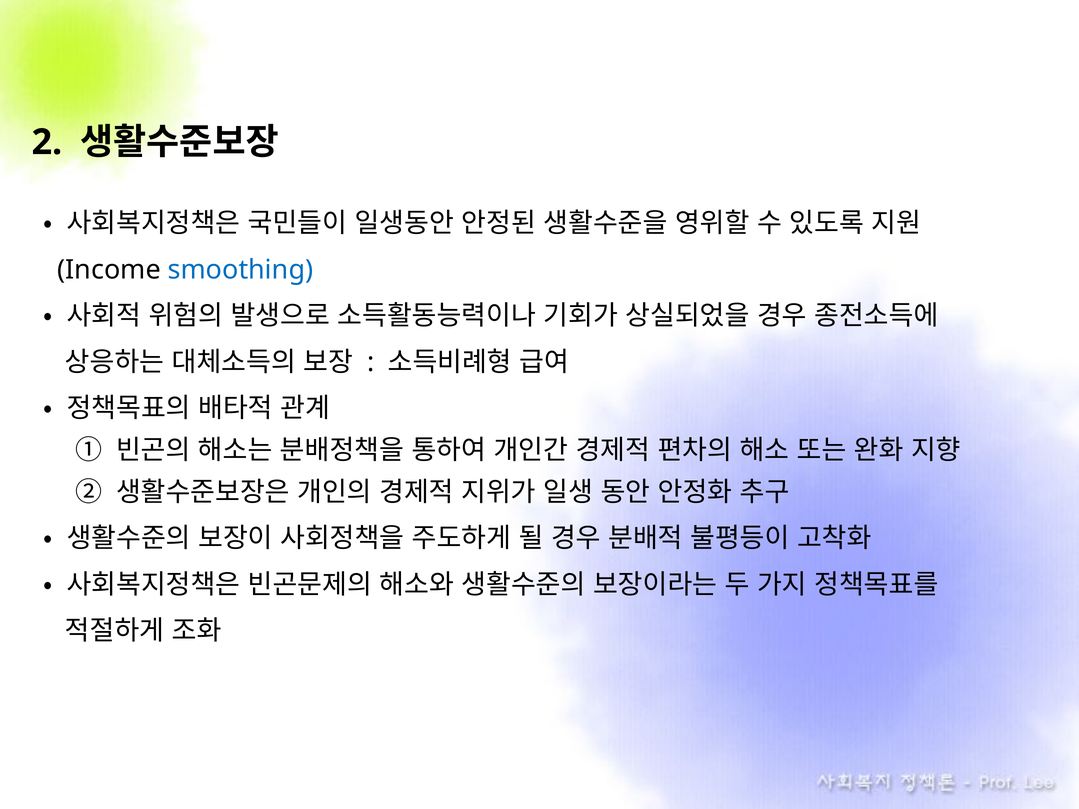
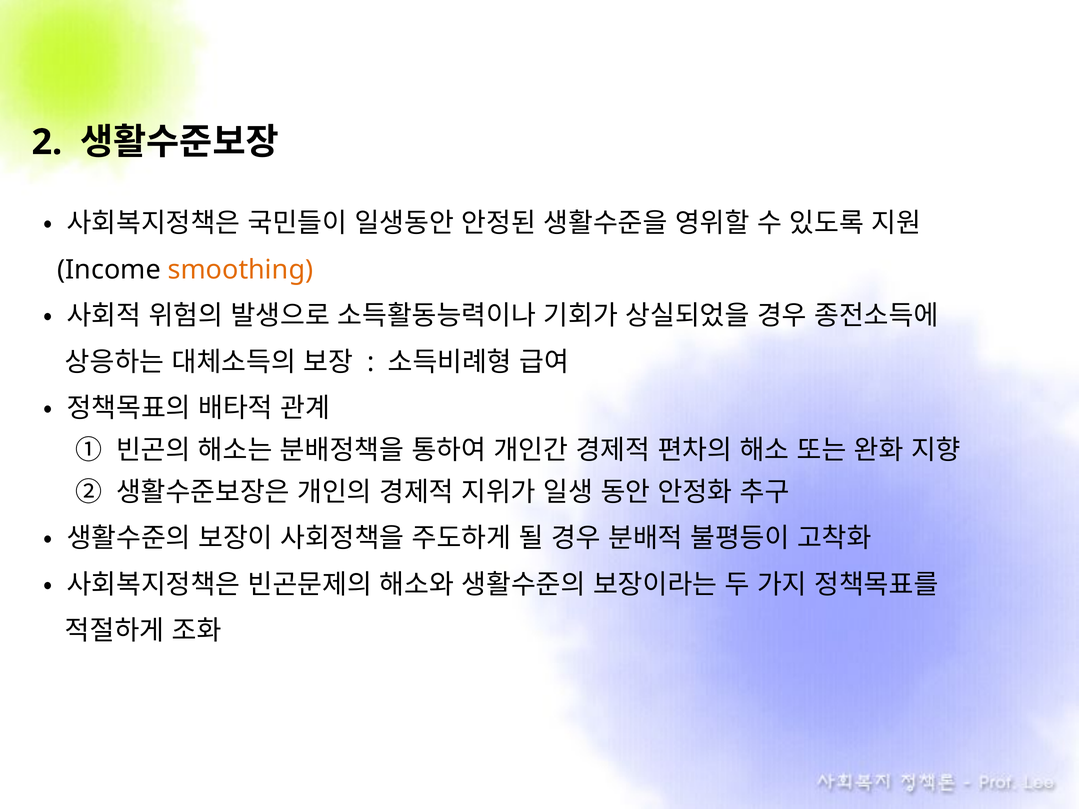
smoothing colour: blue -> orange (241, 270)
